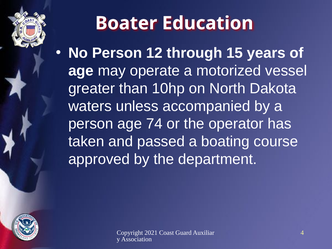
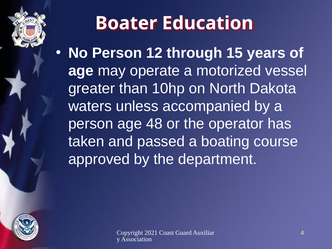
74: 74 -> 48 (154, 124)
